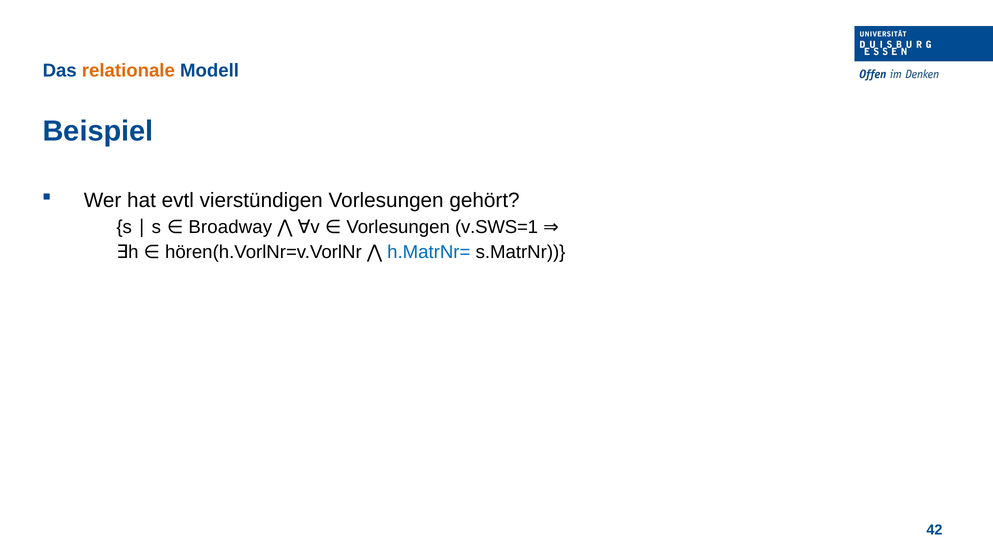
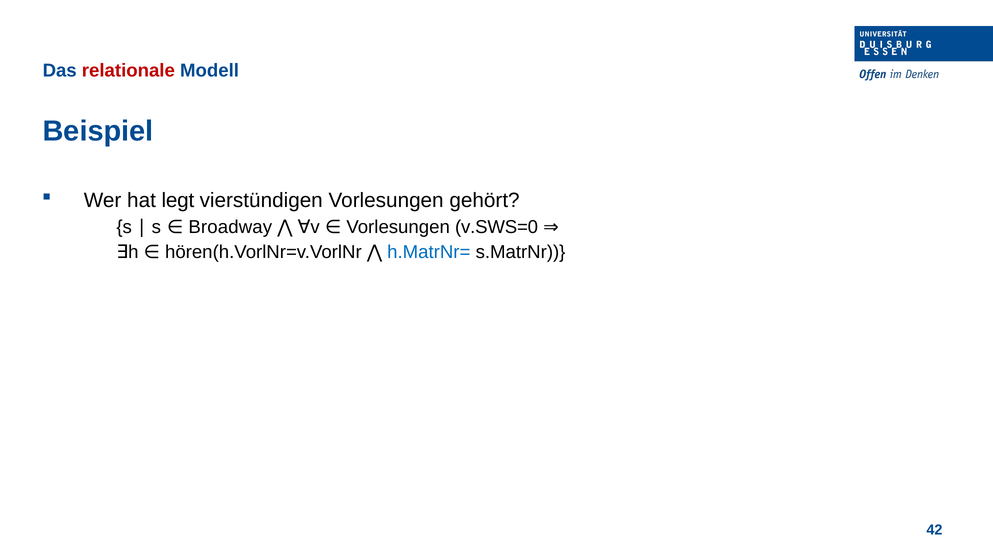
relationale colour: orange -> red (128, 71)
evtl: evtl -> legt (178, 200)
v.SWS=1: v.SWS=1 -> v.SWS=0 (497, 227)
